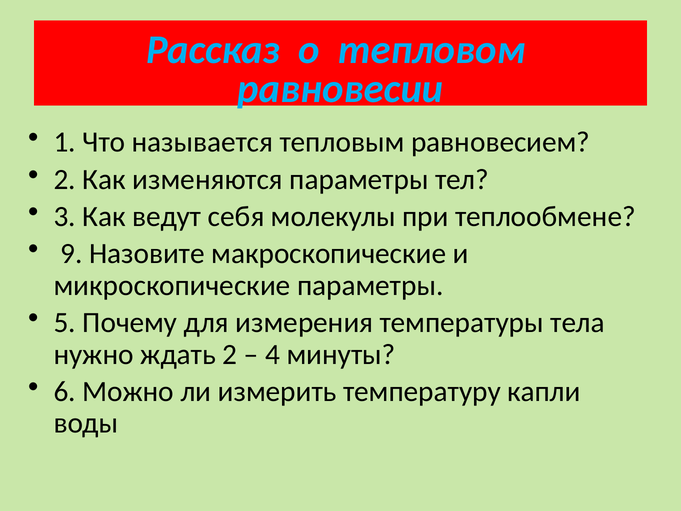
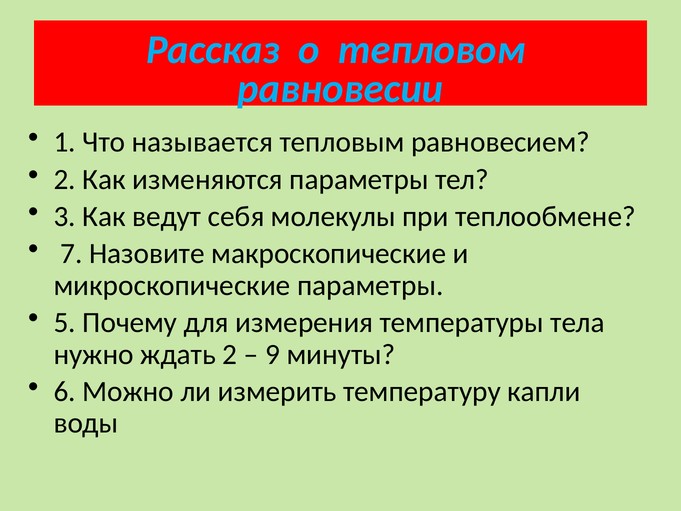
9: 9 -> 7 (71, 254)
4: 4 -> 9 (273, 354)
